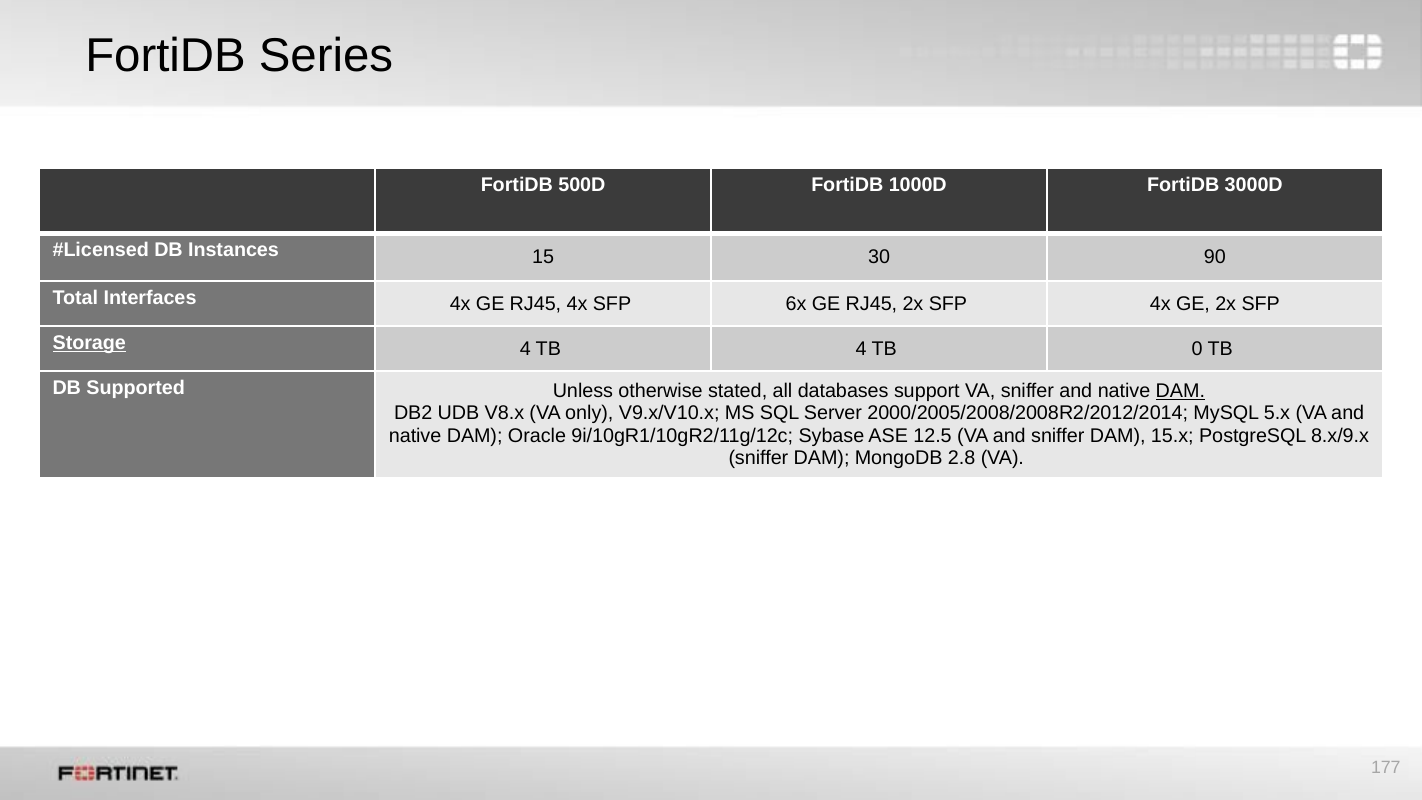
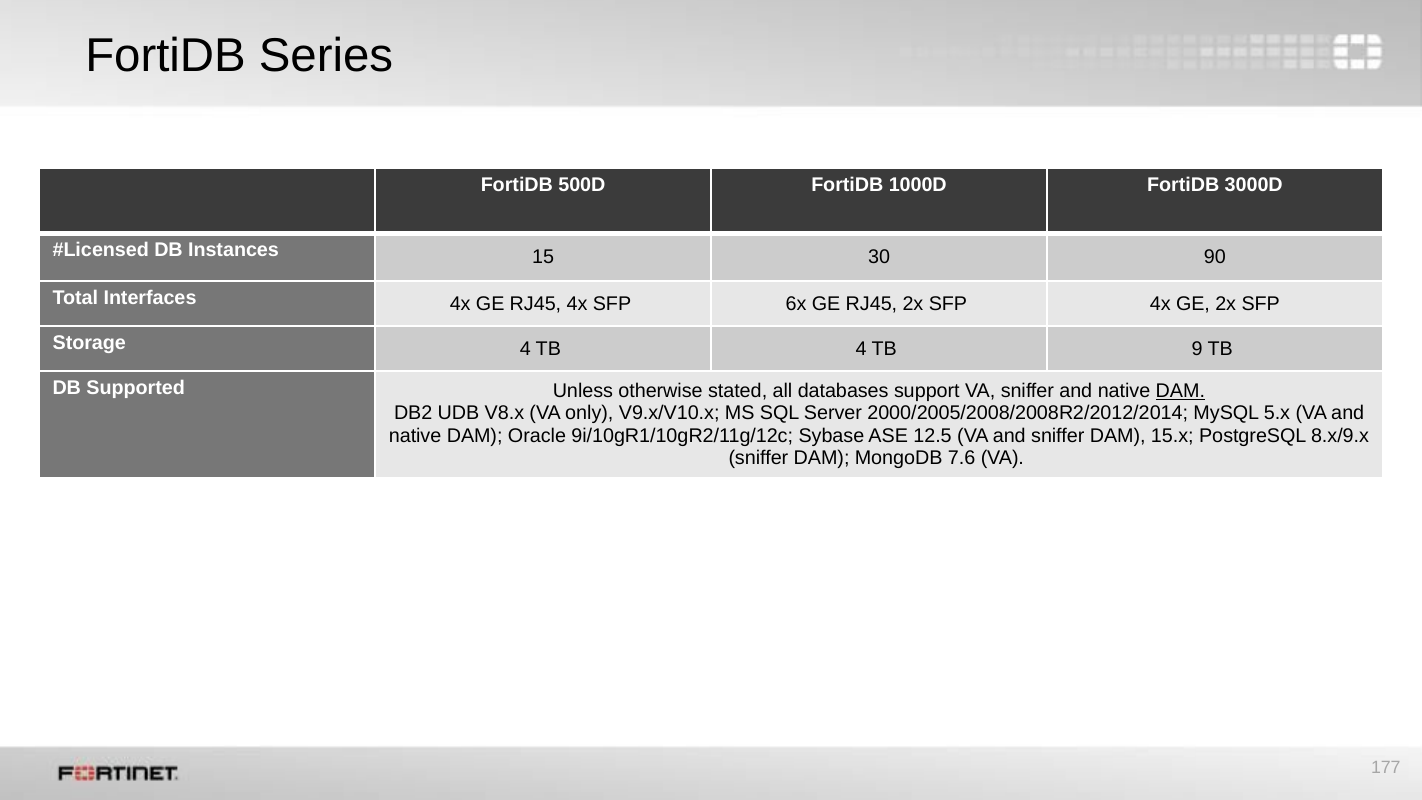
Storage underline: present -> none (89, 343)
0: 0 -> 9 (1197, 349)
2.8: 2.8 -> 7.6 (962, 458)
